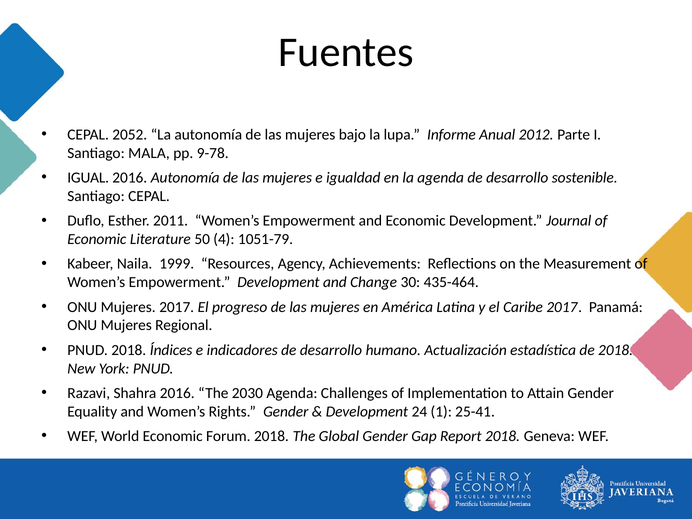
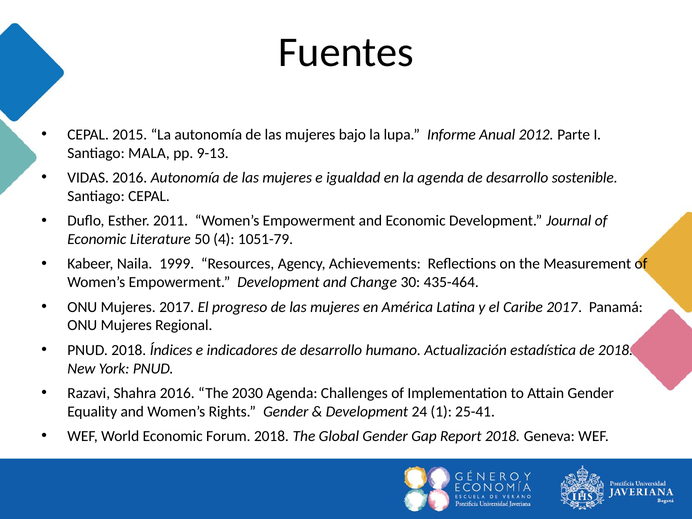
2052: 2052 -> 2015 (130, 135)
9-78: 9-78 -> 9-13 (213, 153)
IGUAL: IGUAL -> VIDAS (88, 178)
